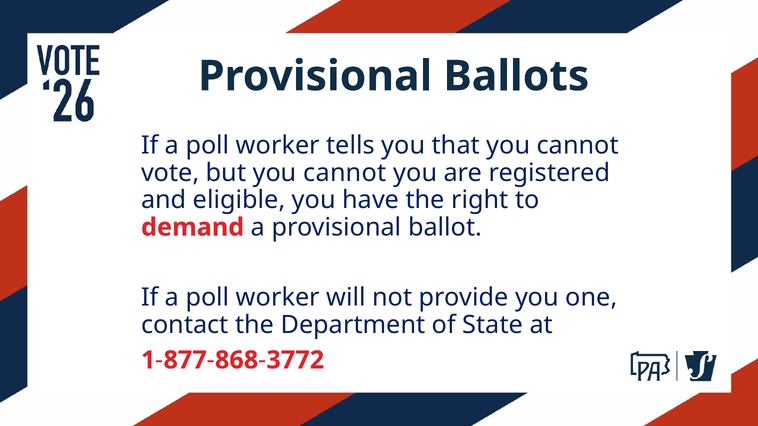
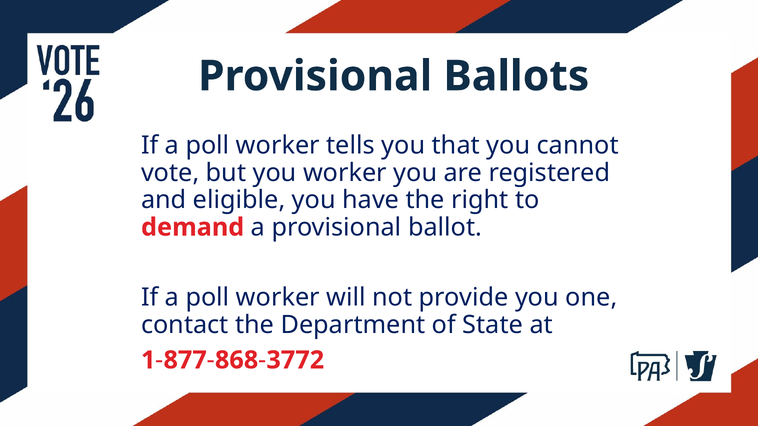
but you cannot: cannot -> worker (345, 173)
